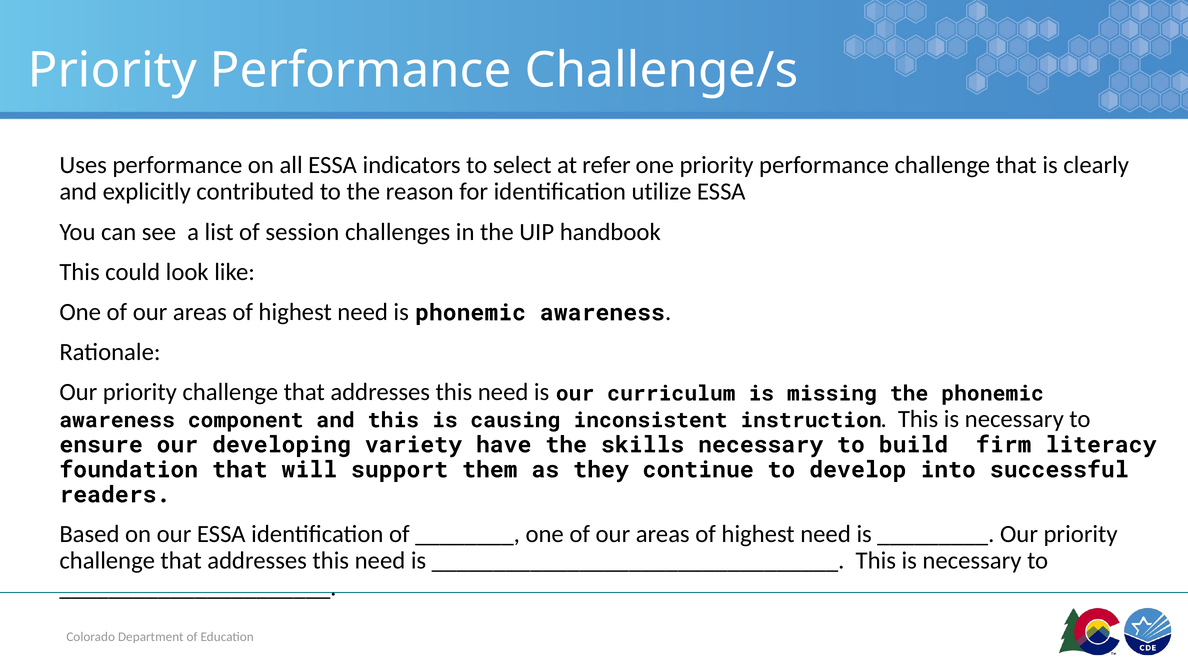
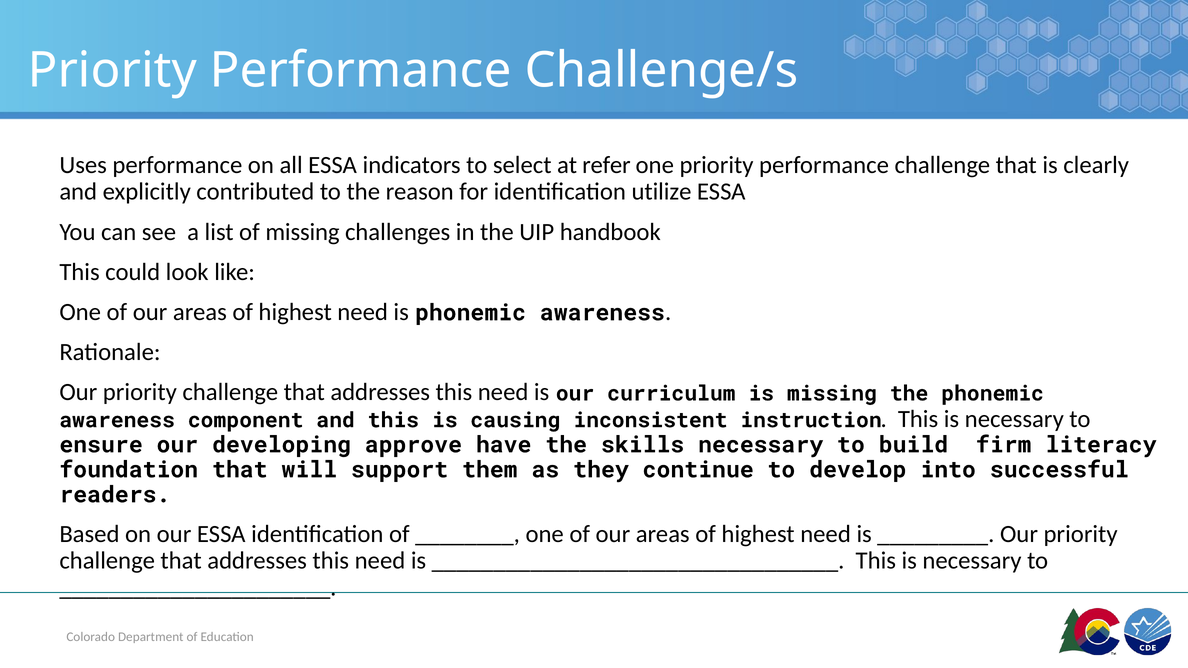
of session: session -> missing (302, 232)
variety: variety -> approve (413, 445)
